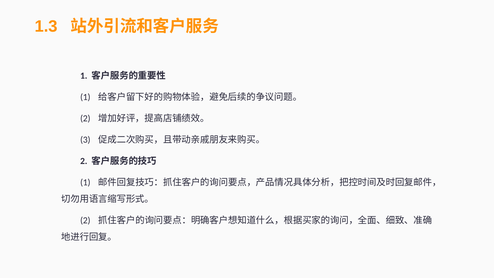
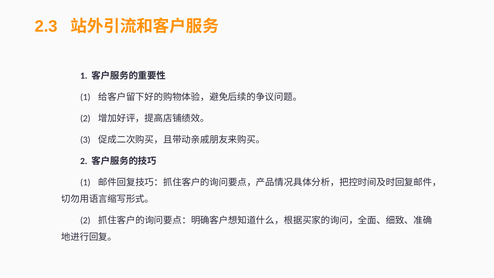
1.3: 1.3 -> 2.3 (46, 26)
